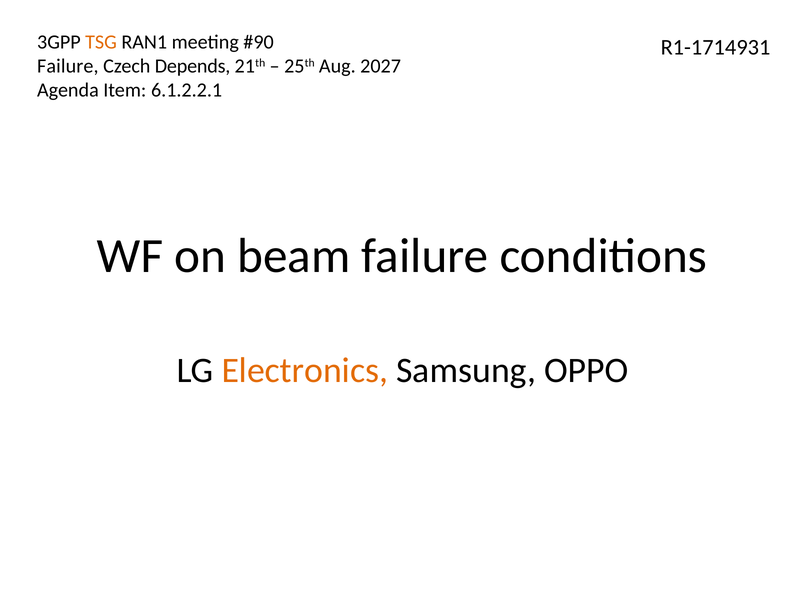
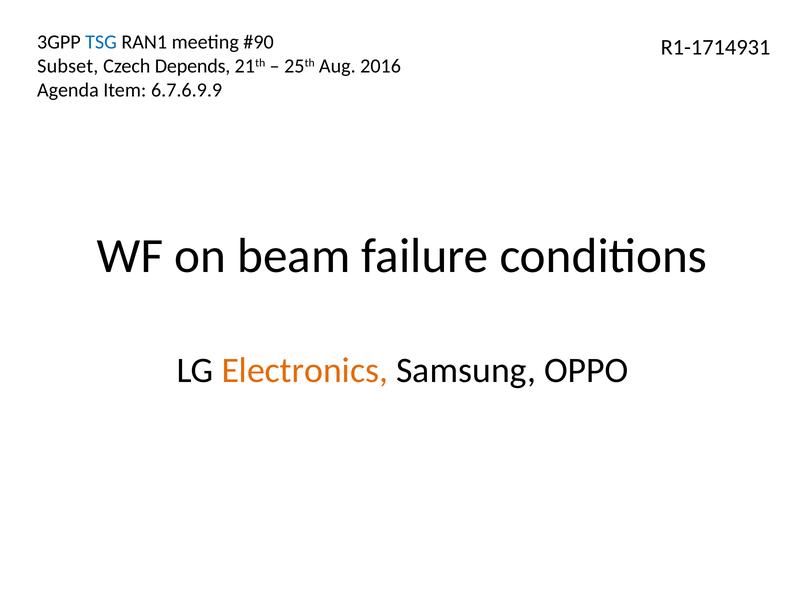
TSG colour: orange -> blue (101, 42)
Failure: Failure -> Subset (68, 66)
2027: 2027 -> 2016 (381, 66)
6.1.2.2.1: 6.1.2.2.1 -> 6.7.6.9.9 (187, 90)
